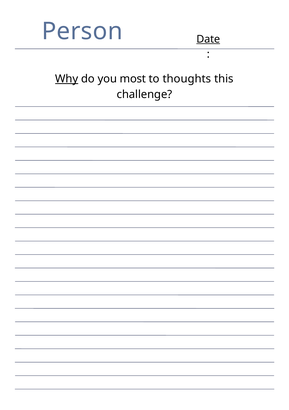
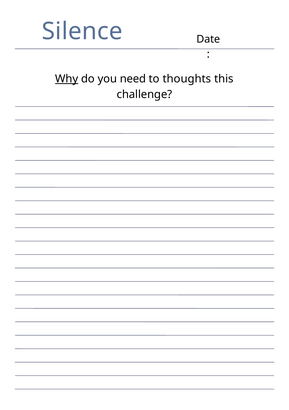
Person: Person -> Silence (82, 31)
Date underline: present -> none (208, 39)
most: most -> need (133, 79)
